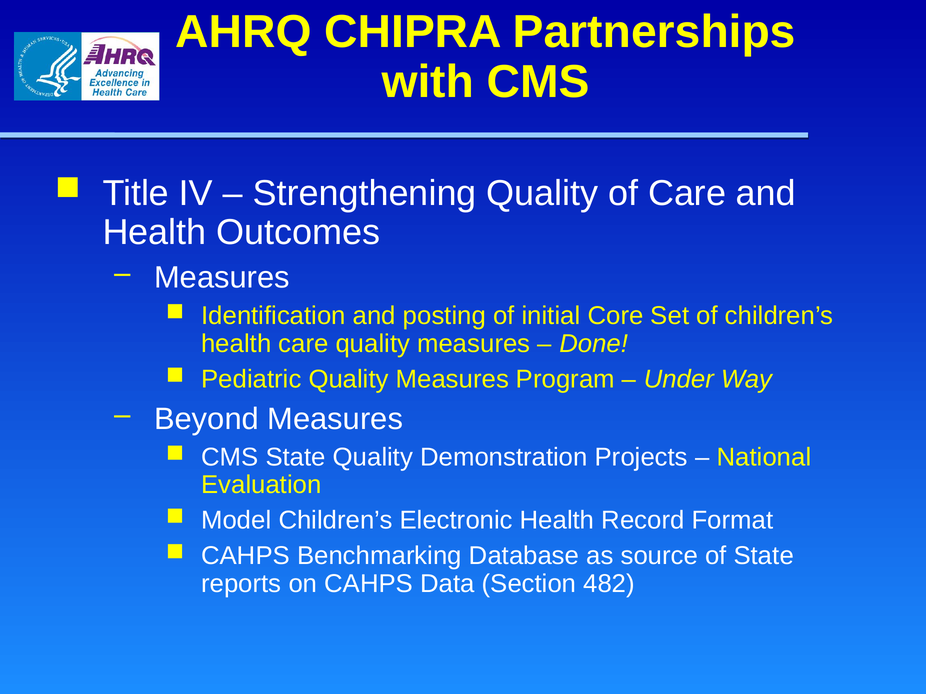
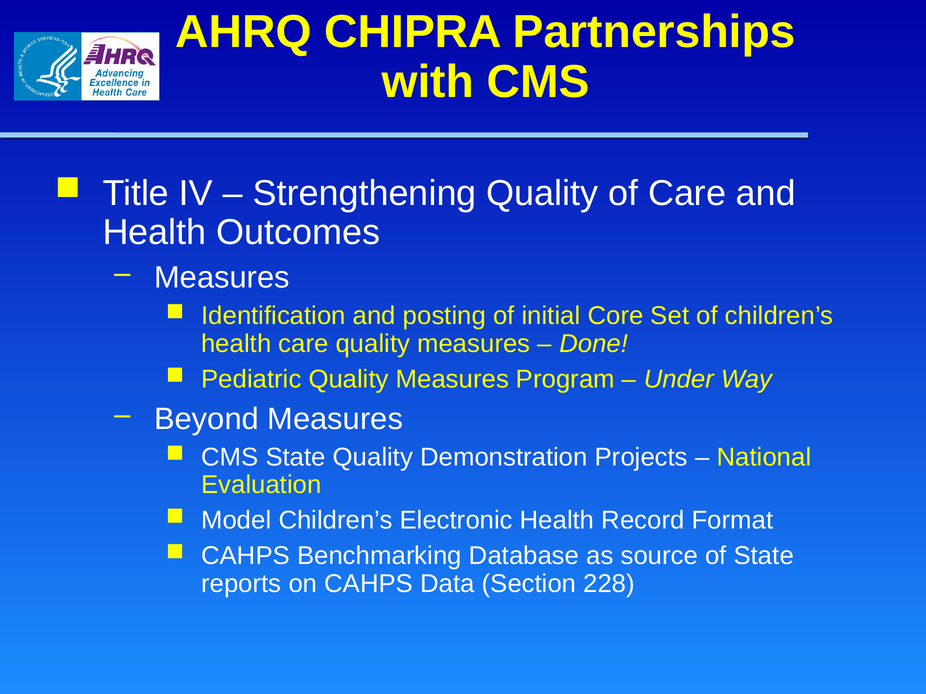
482: 482 -> 228 (609, 584)
